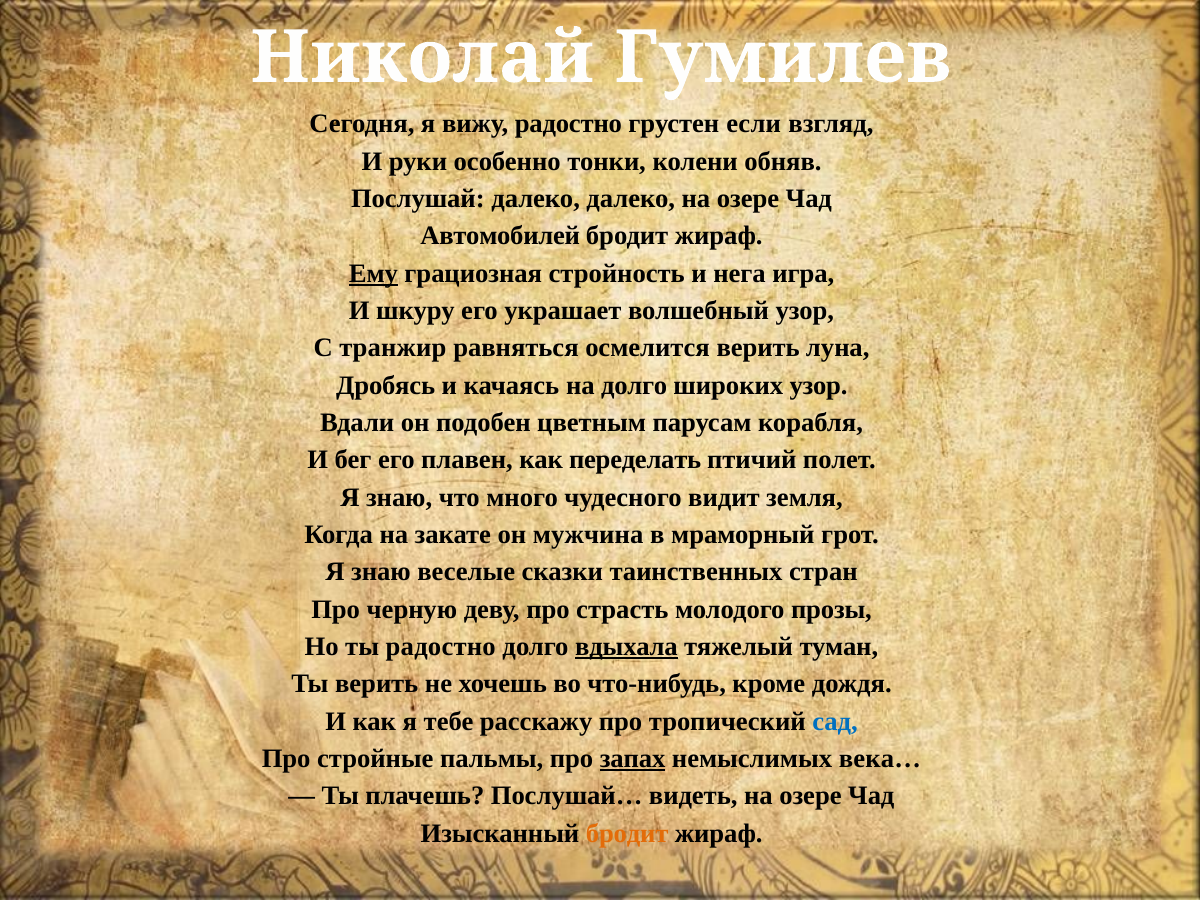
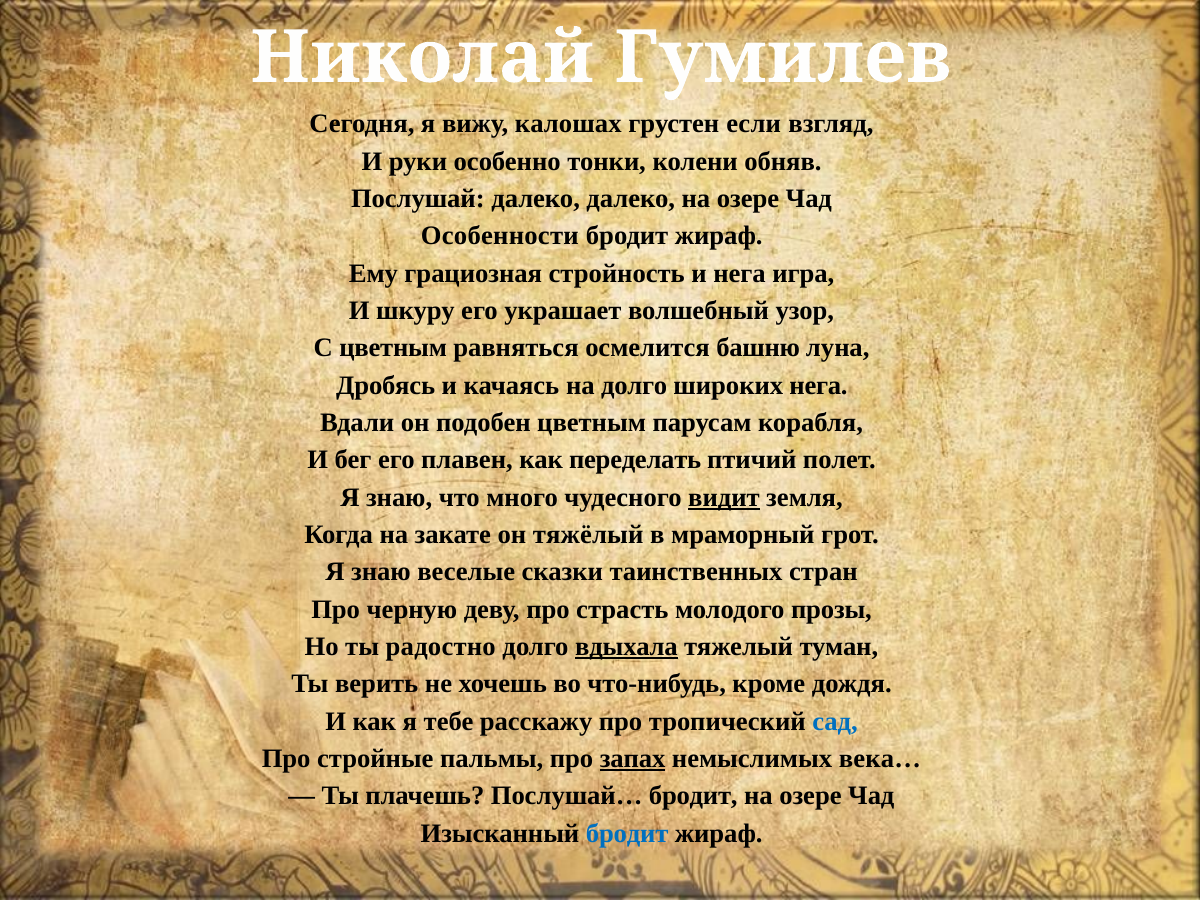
вижу радостно: радостно -> калошах (568, 124)
Автомобилей: Автомобилей -> Особенности (500, 236)
Ему underline: present -> none (373, 273)
С транжир: транжир -> цветным (393, 348)
осмелится верить: верить -> башню (758, 348)
широких узор: узор -> нега (819, 385)
видит underline: none -> present (724, 497)
мужчина: мужчина -> тяжёлый (588, 535)
Послушай… видеть: видеть -> бродит (693, 796)
бродит colour: orange -> blue (627, 833)
